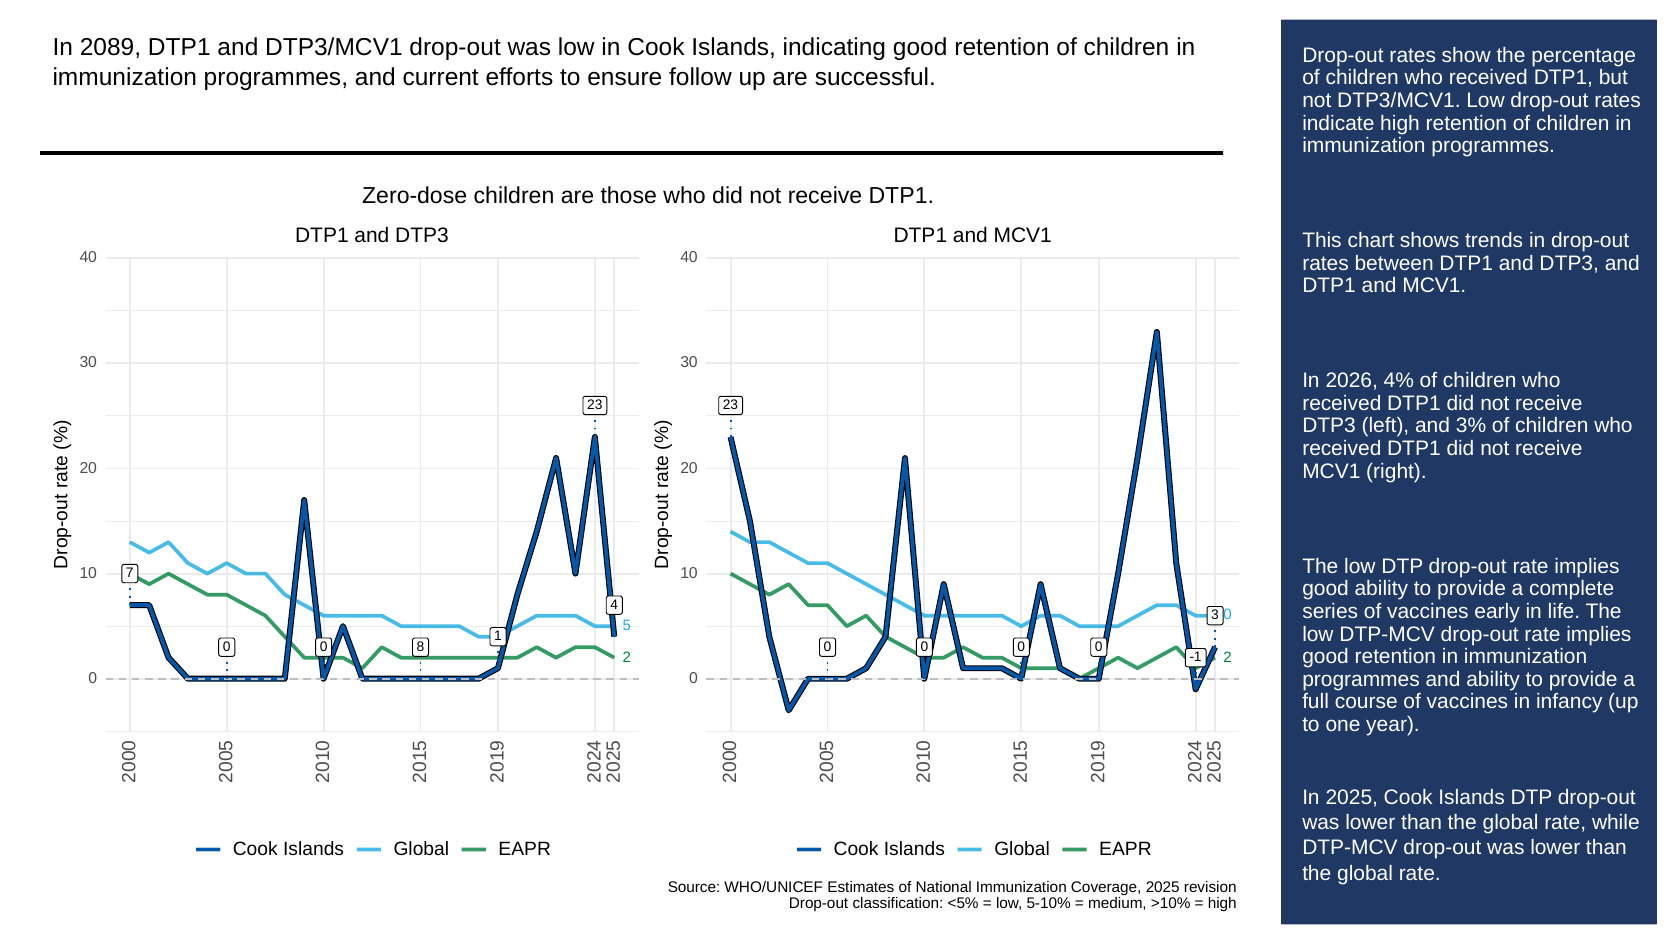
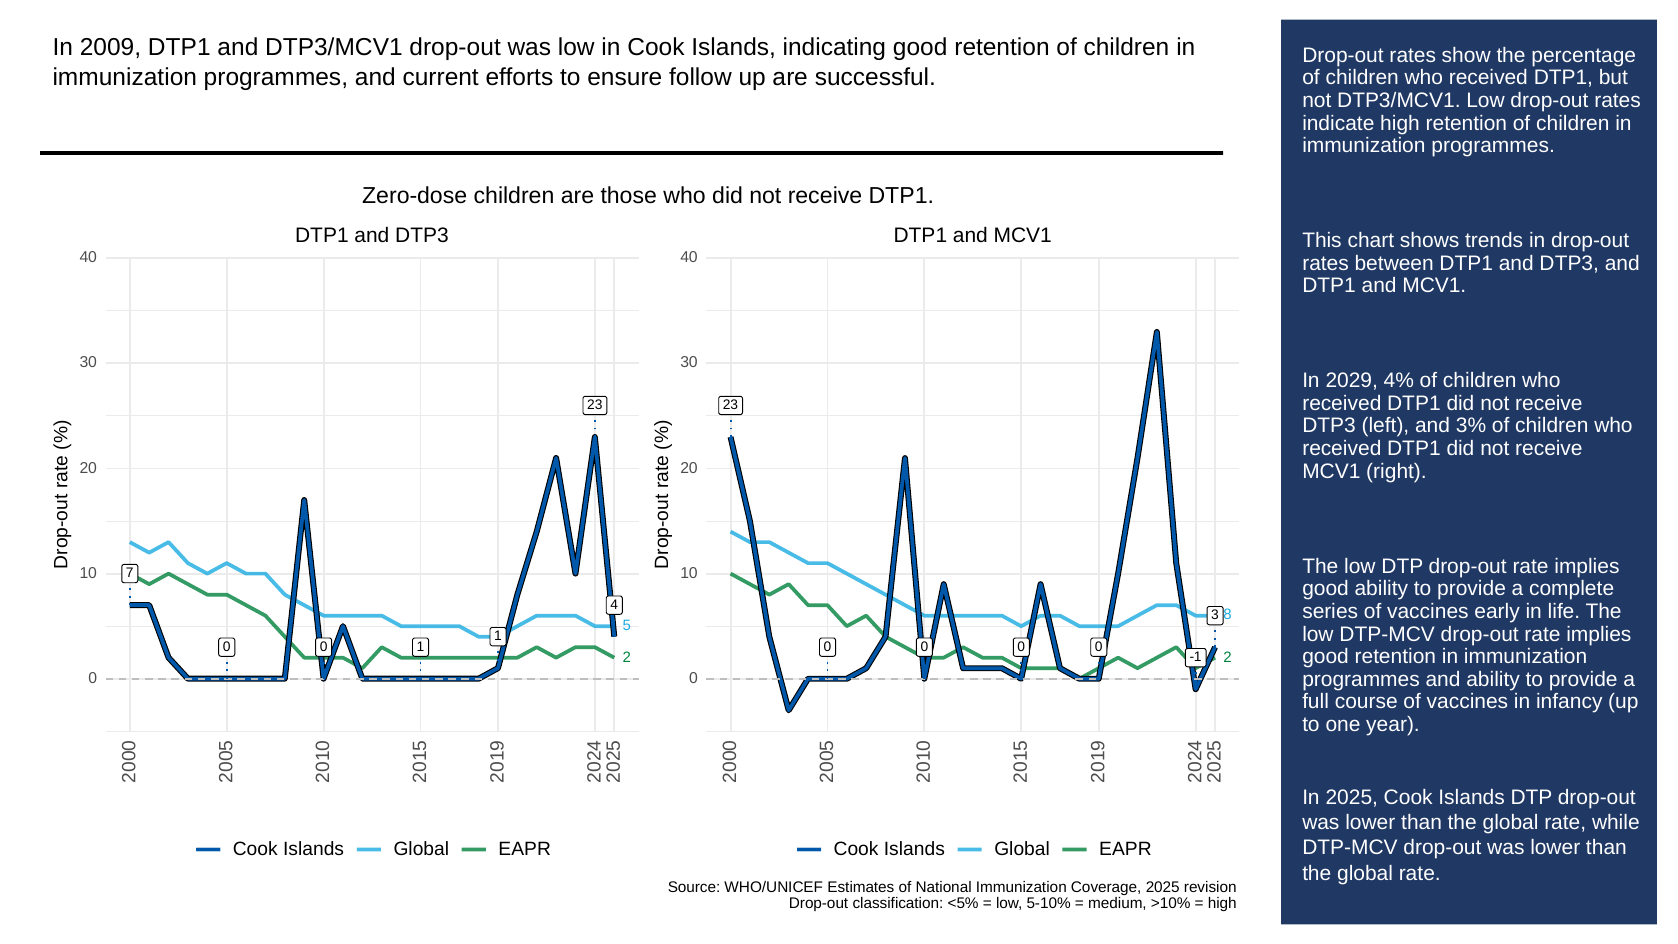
2089: 2089 -> 2009 (110, 48)
2026: 2026 -> 2029 (1352, 381)
3 0: 0 -> 8 (1228, 615)
0 0 8: 8 -> 1 (420, 647)
